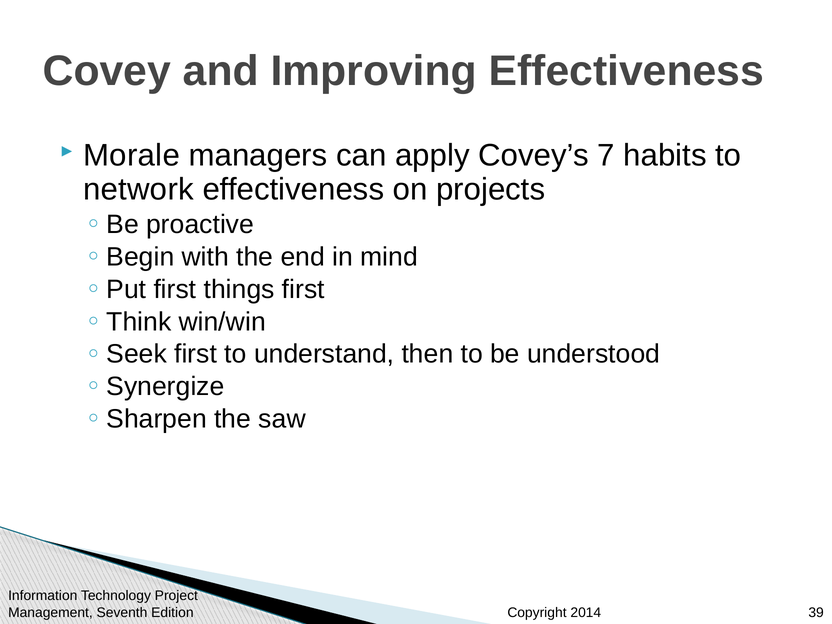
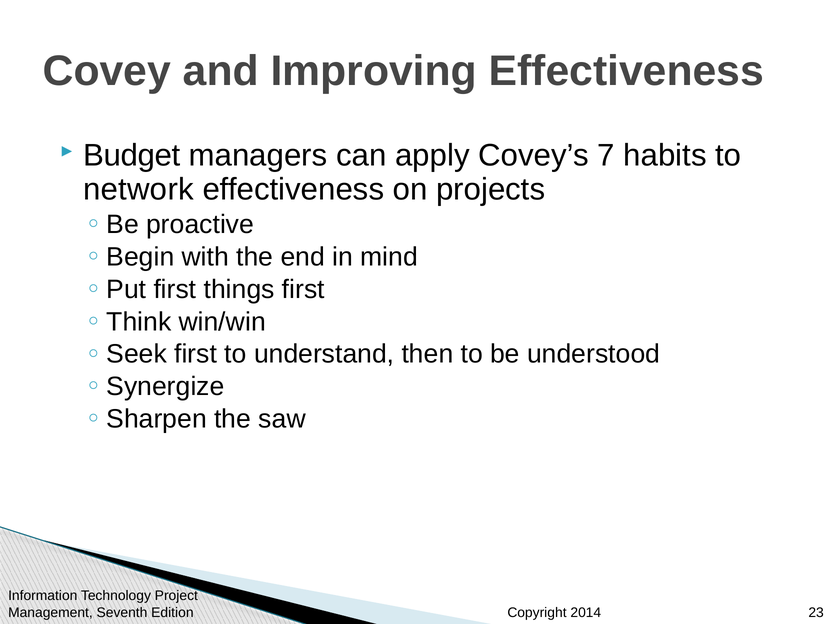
Morale: Morale -> Budget (132, 156)
39: 39 -> 23 (816, 613)
